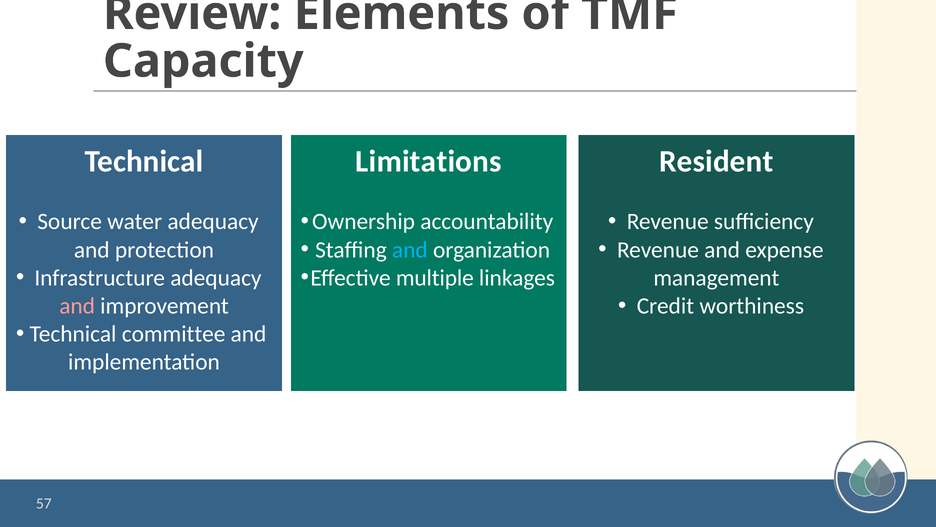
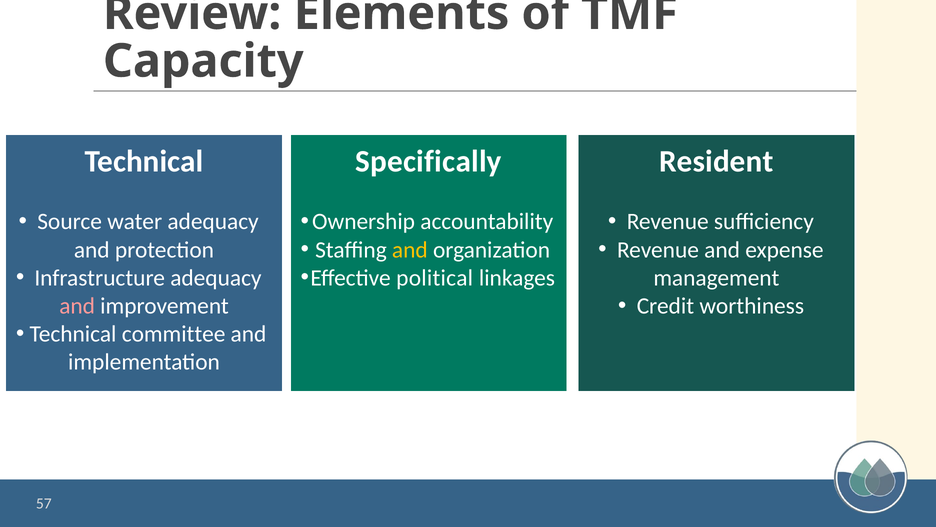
Limitations: Limitations -> Specifically (429, 161)
and colour: light blue -> yellow (410, 250)
multiple: multiple -> political (435, 278)
